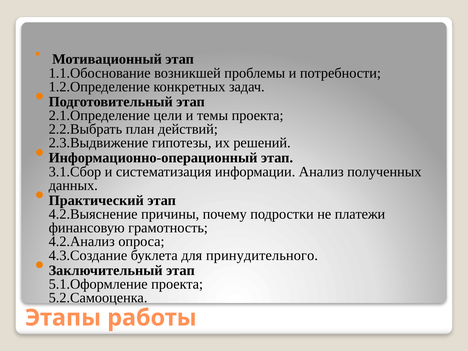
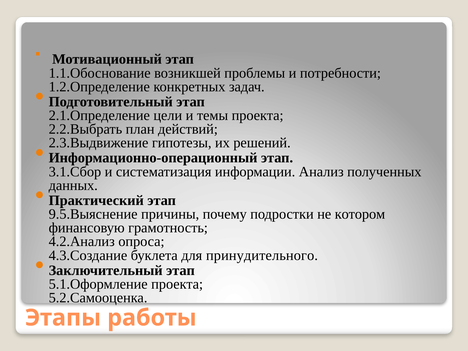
4.2.Выяснение: 4.2.Выяснение -> 9.5.Выяснение (93, 214)
платежи: платежи -> котором (360, 214)
